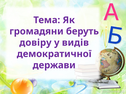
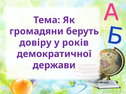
видів: видів -> років (75, 43)
